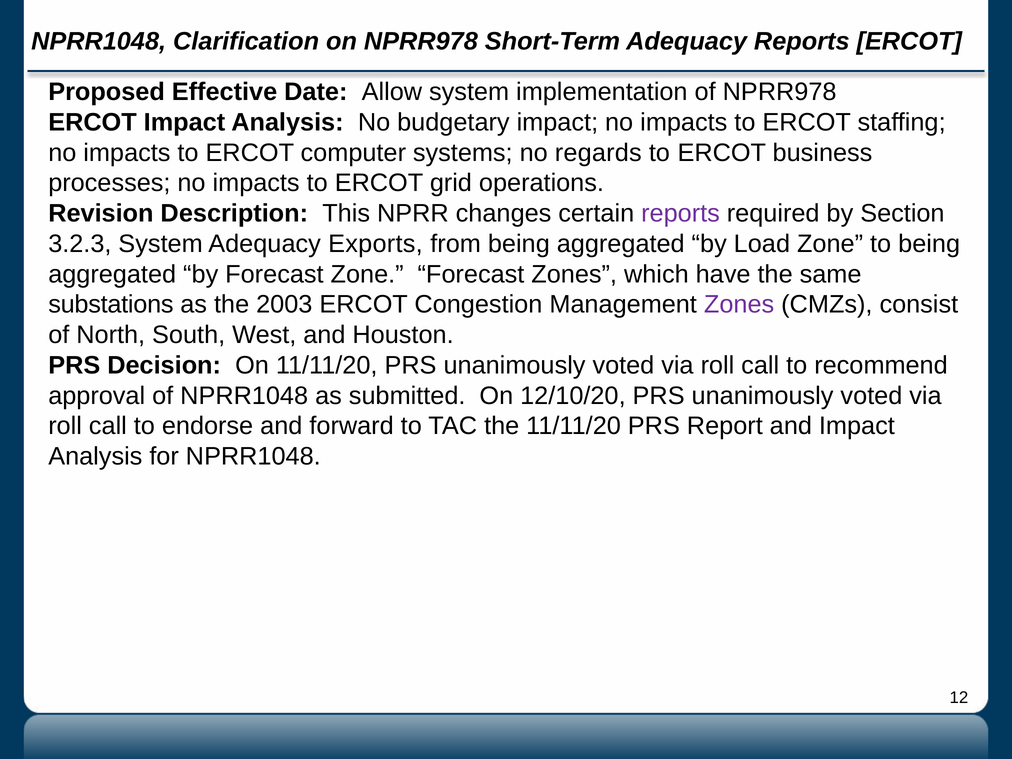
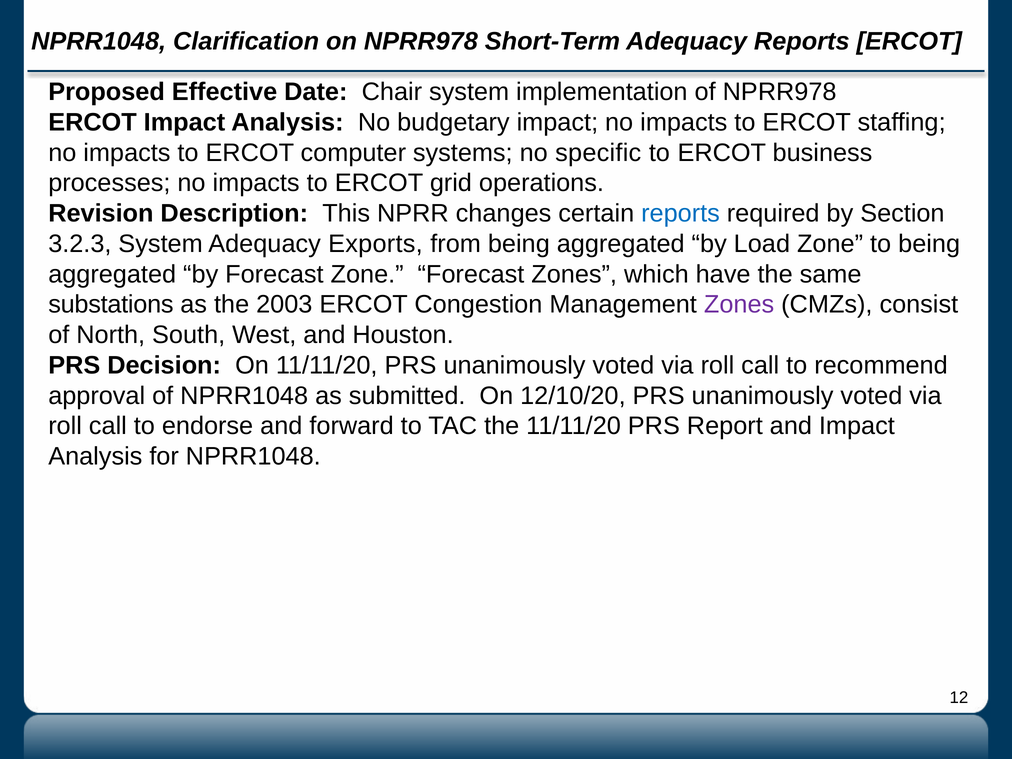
Allow: Allow -> Chair (392, 92)
regards: regards -> specific (598, 153)
reports colour: purple -> blue (681, 213)
